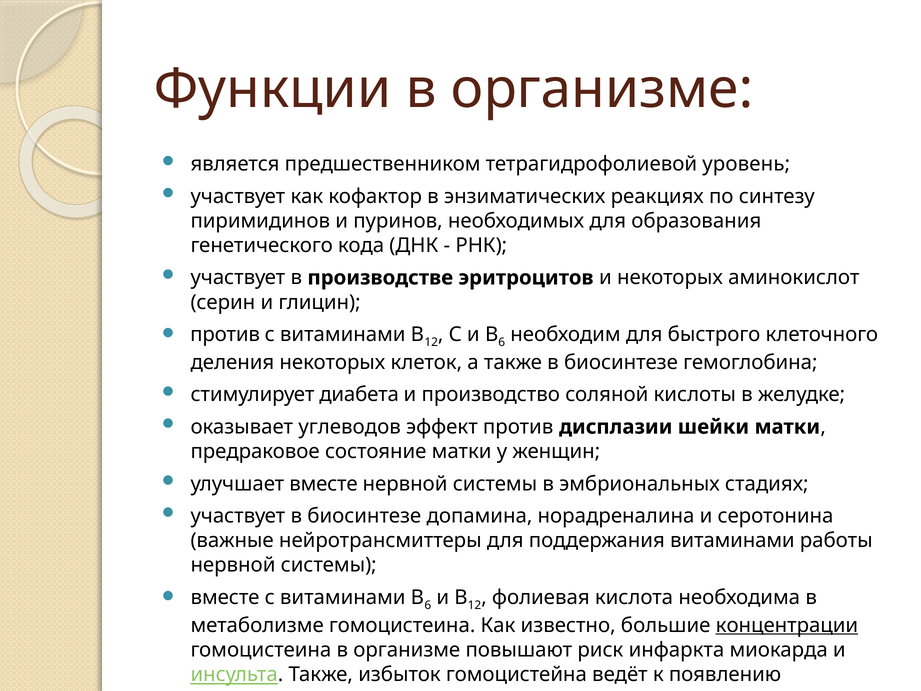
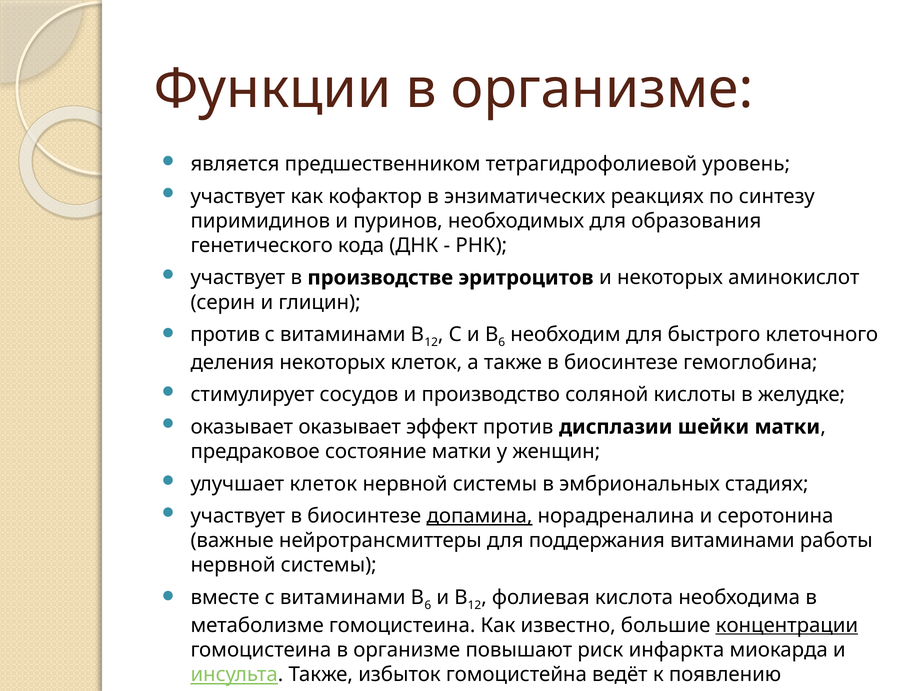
диабета: диабета -> сосудов (359, 395)
оказывает углеводов: углеводов -> оказывает (350, 427)
улучшает вместе: вместе -> клеток (323, 484)
допамина underline: none -> present (479, 516)
